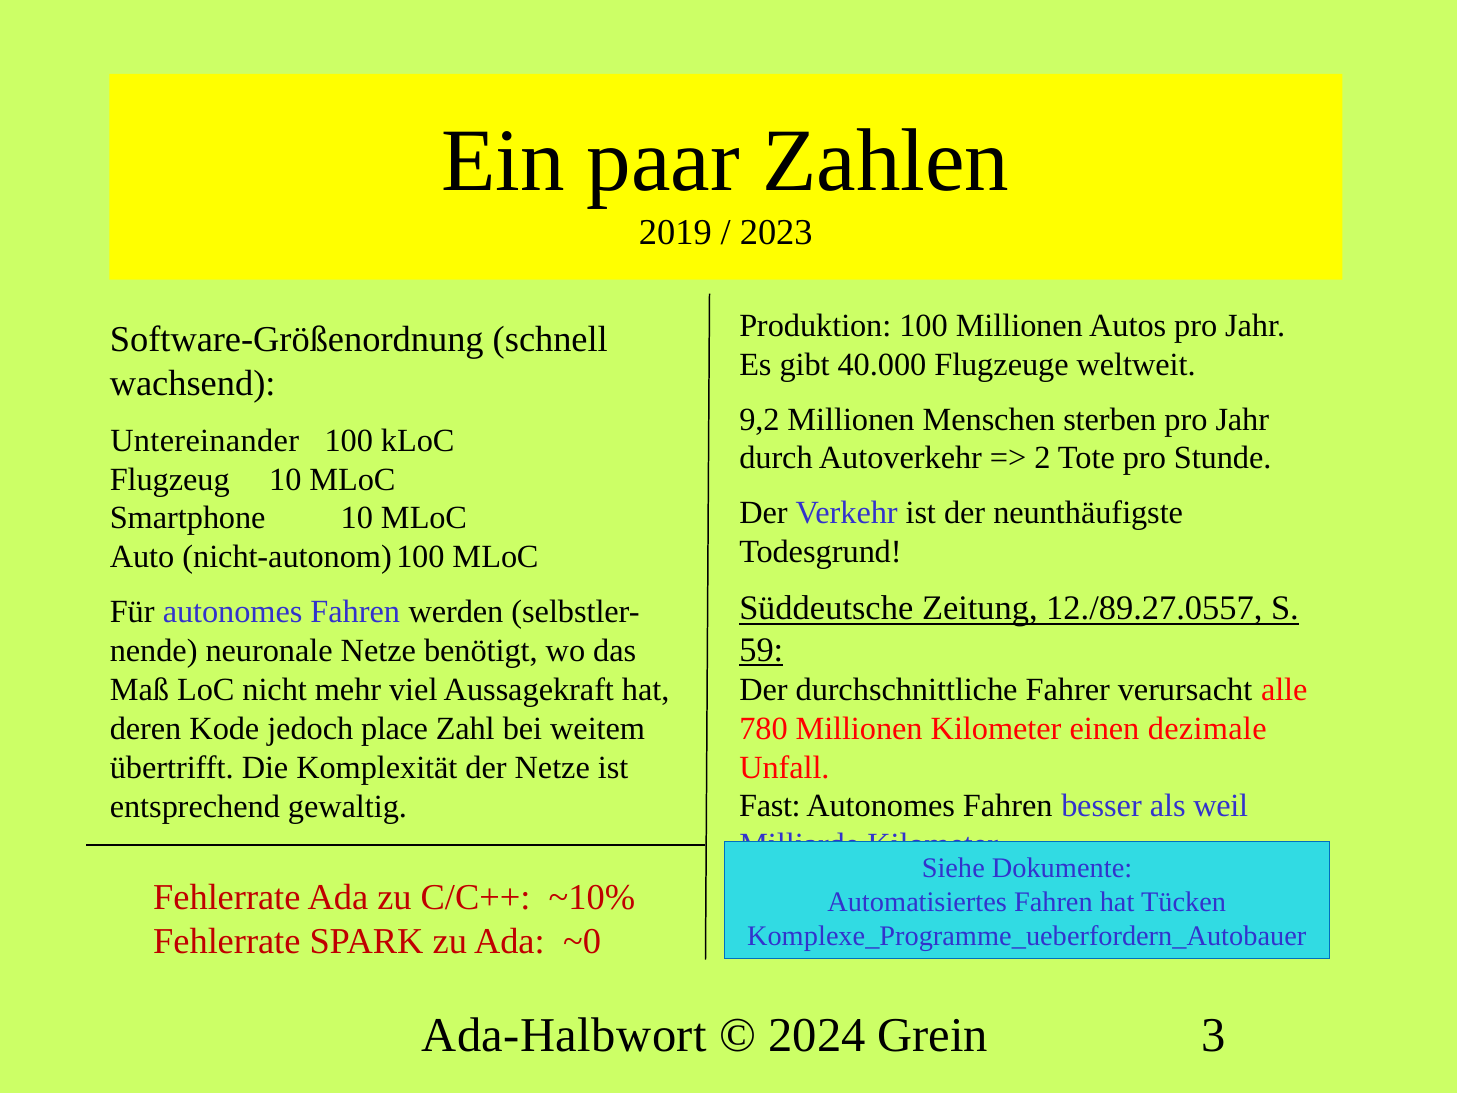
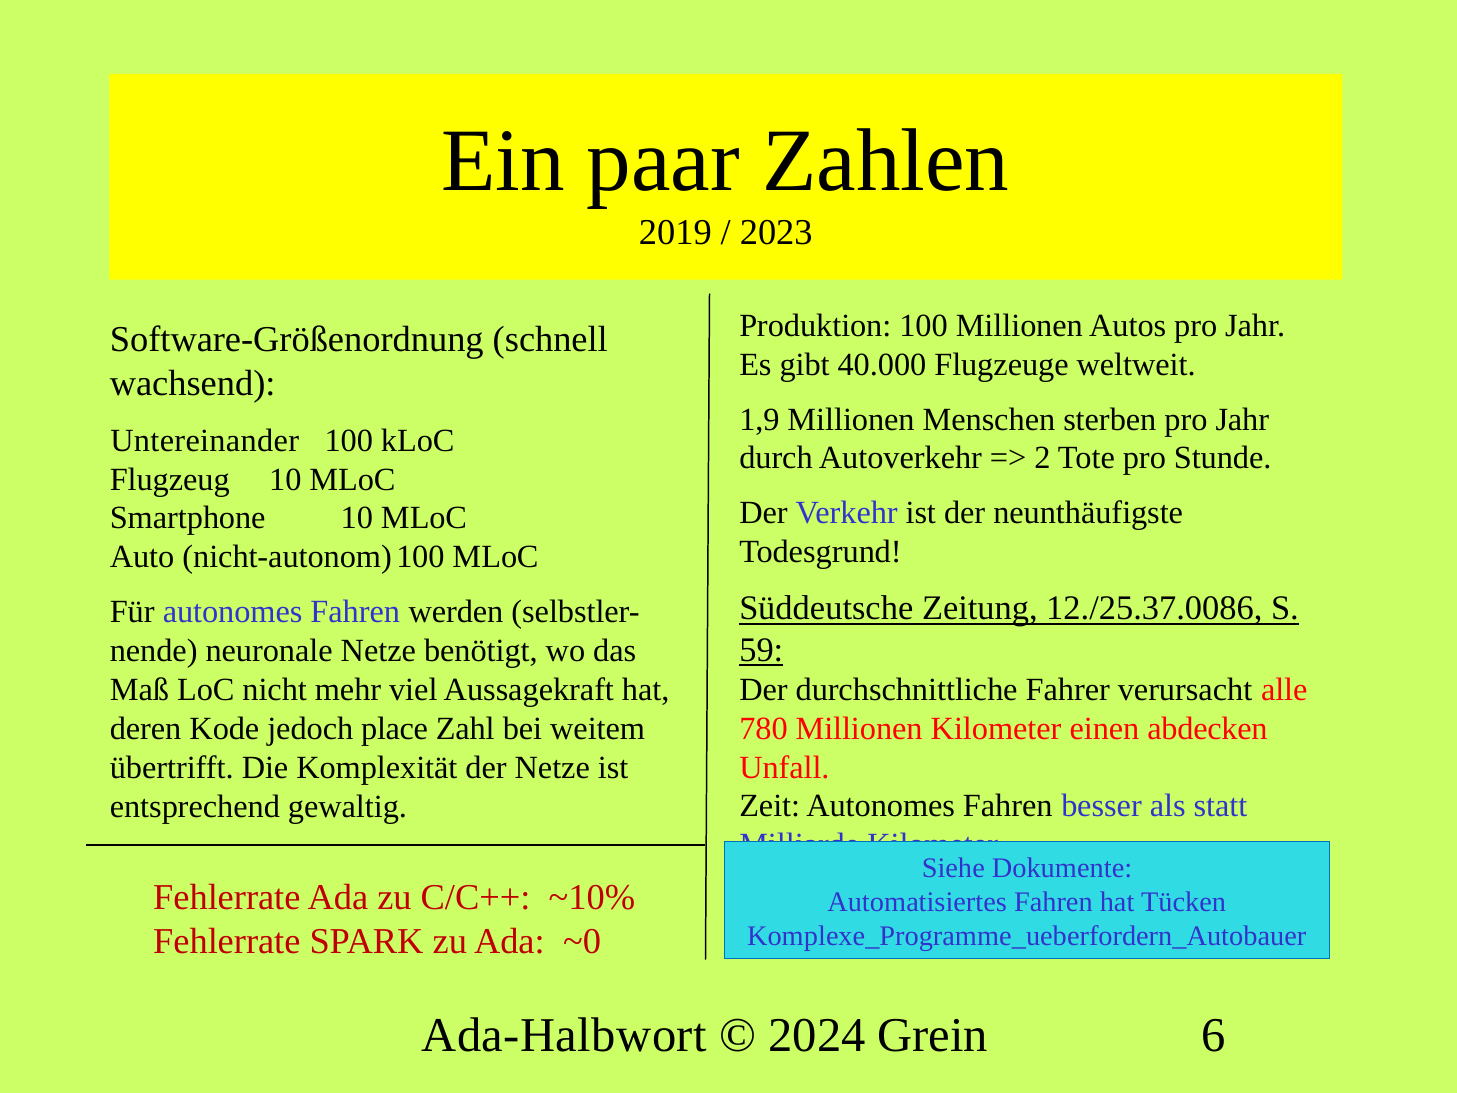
9,2: 9,2 -> 1,9 (759, 419)
12./89.27.0557: 12./89.27.0557 -> 12./25.37.0086 (1154, 608)
dezimale: dezimale -> abdecken (1207, 728)
Fast: Fast -> Zeit (770, 806)
weil: weil -> statt (1221, 806)
3: 3 -> 6 (1214, 1036)
